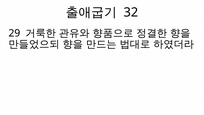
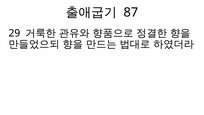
32: 32 -> 87 (131, 12)
